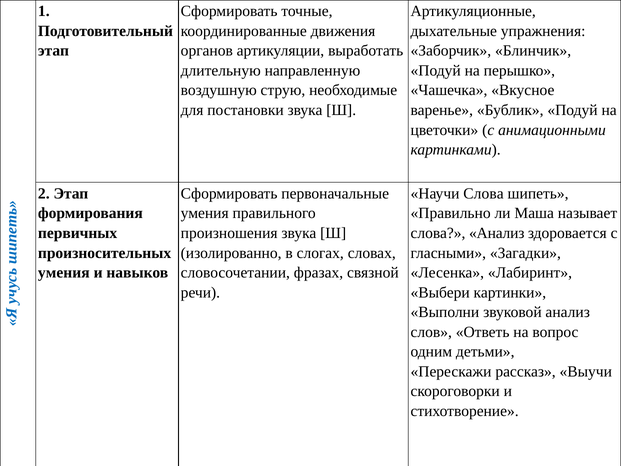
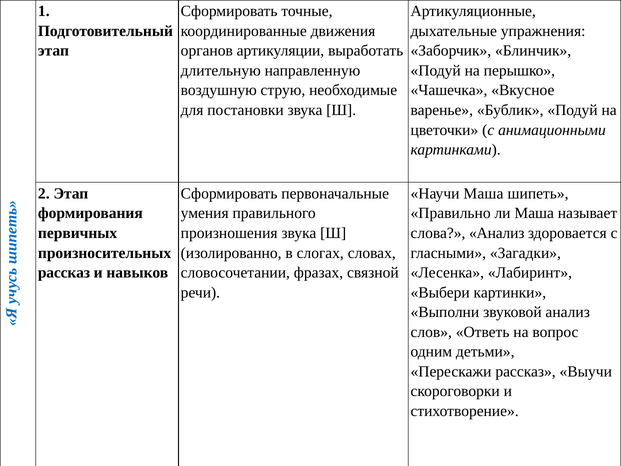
Научи Слова: Слова -> Маша (483, 193)
умения: умения -> рассказ (64, 272)
